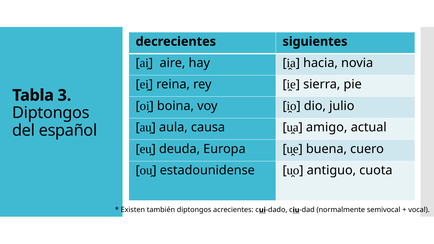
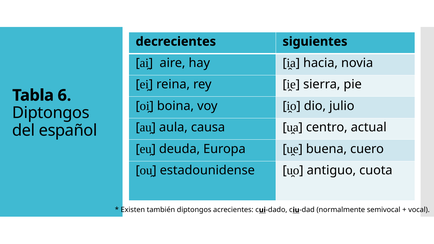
3: 3 -> 6 (64, 95)
amigo: amigo -> centro (327, 127)
